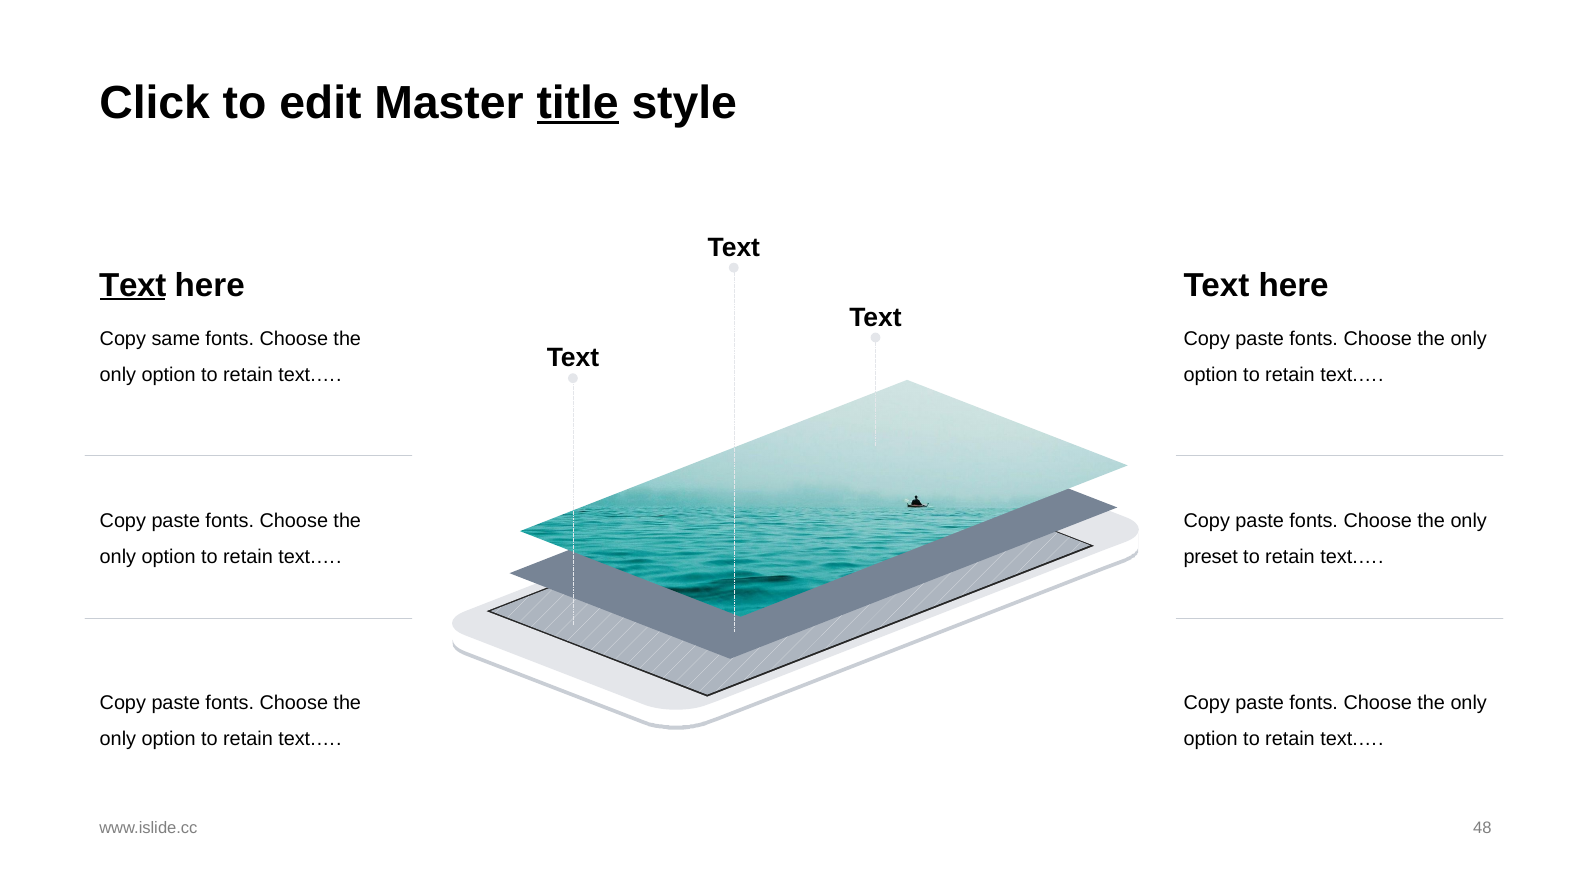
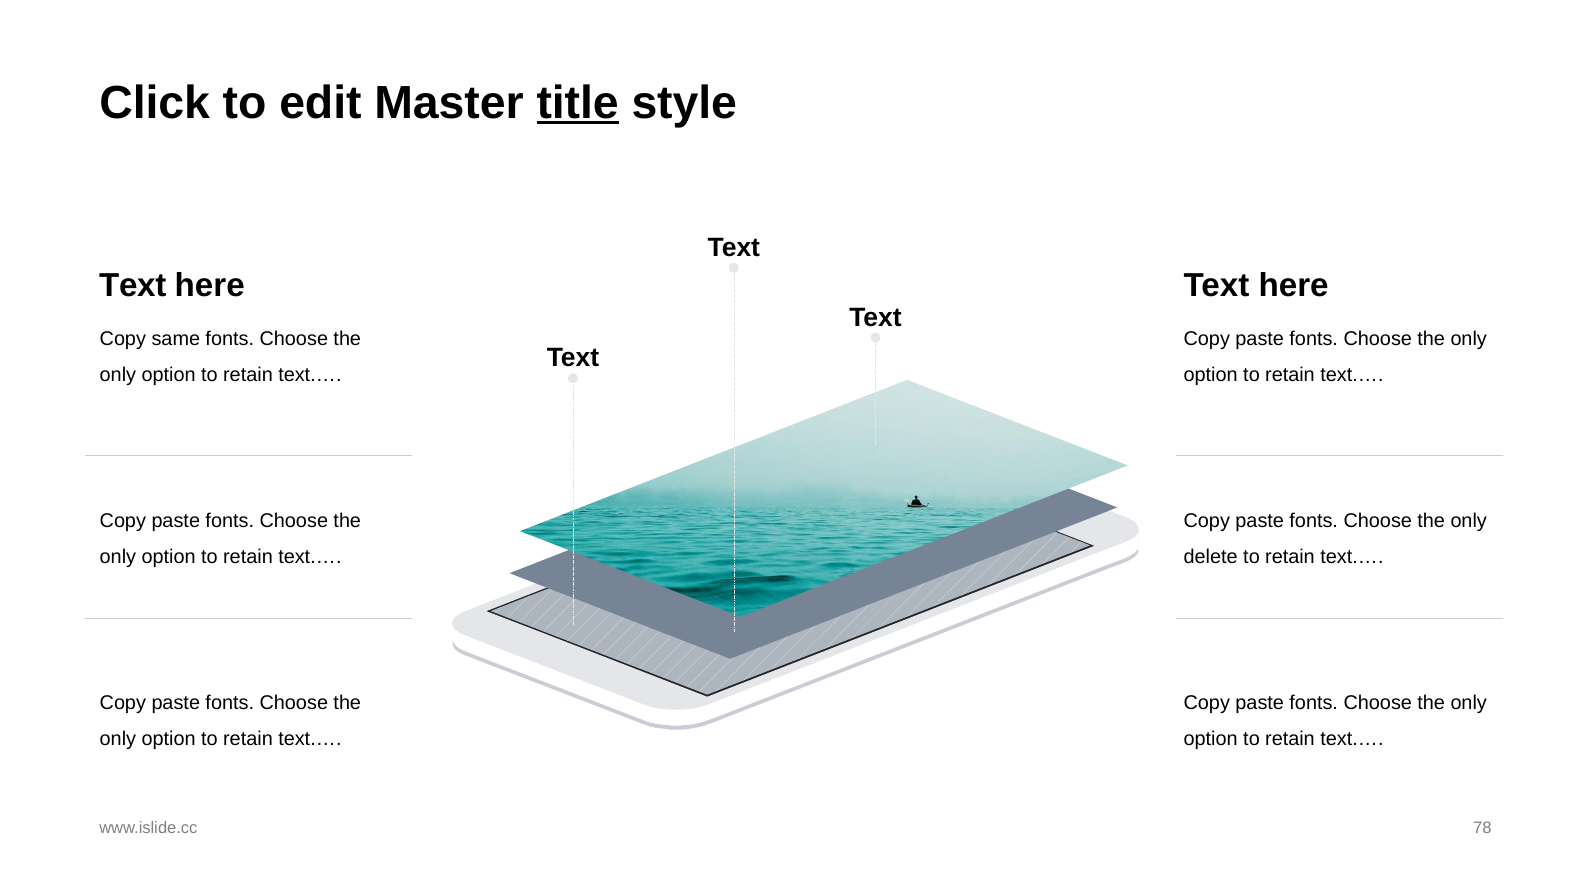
Text underline: present -> none (133, 285)
preset: preset -> delete (1211, 557)
48: 48 -> 78 (1482, 828)
